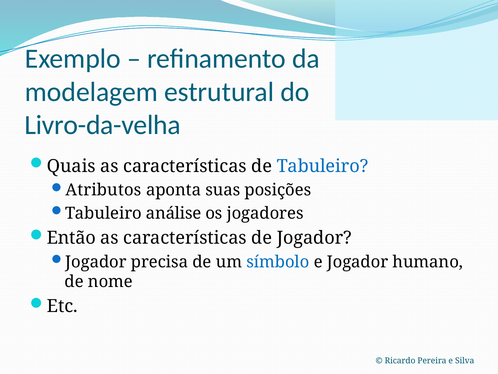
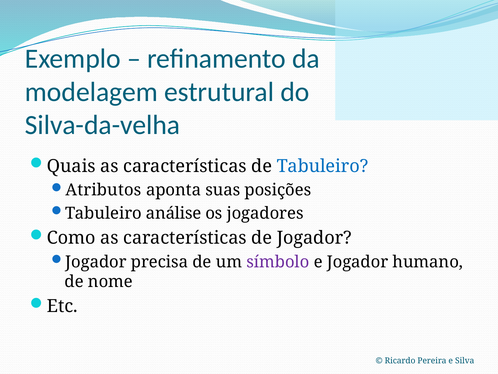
Livro-da-velha: Livro-da-velha -> Silva-da-velha (103, 125)
Então: Então -> Como (71, 238)
símbolo colour: blue -> purple (278, 262)
